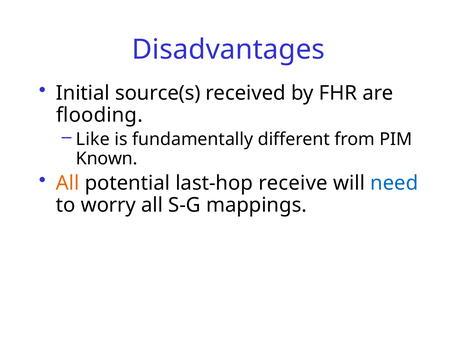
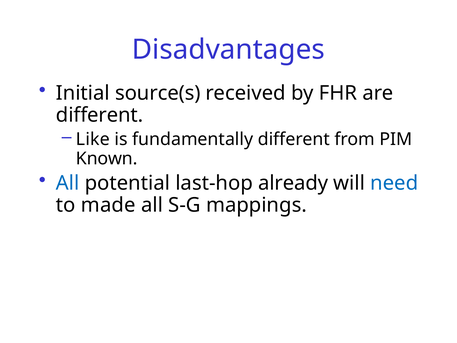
flooding: flooding -> different (100, 115)
All colour: orange -> blue (68, 183)
receive: receive -> already (293, 183)
worry: worry -> made (108, 205)
